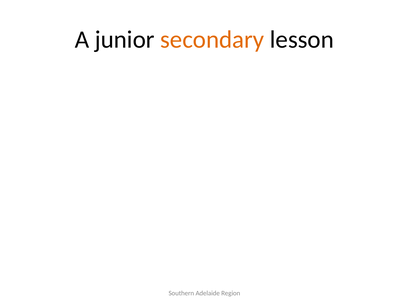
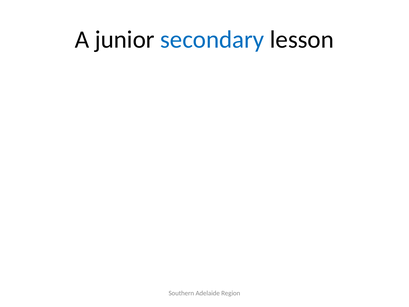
secondary colour: orange -> blue (212, 40)
